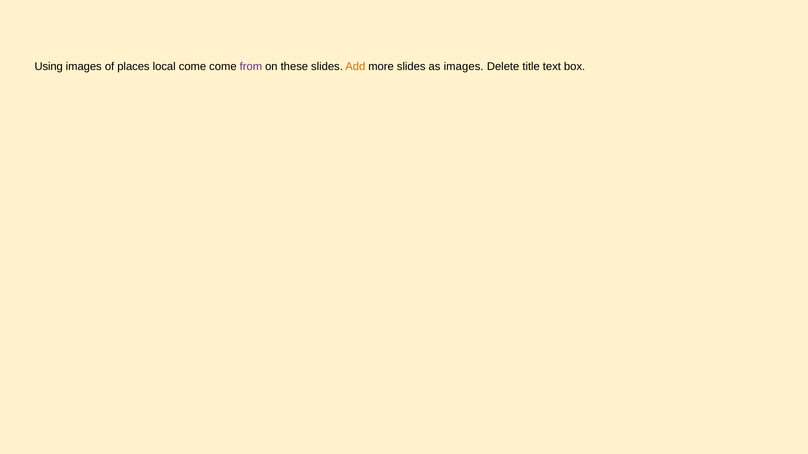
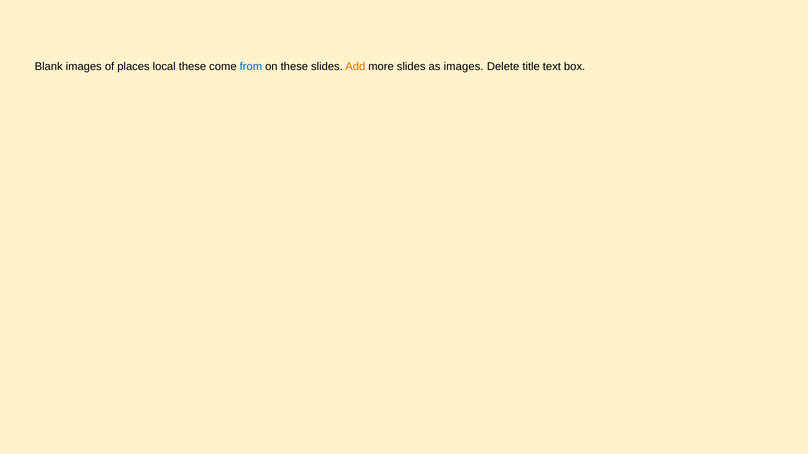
Using: Using -> Blank (49, 67)
local come: come -> these (192, 67)
from colour: purple -> blue (251, 67)
